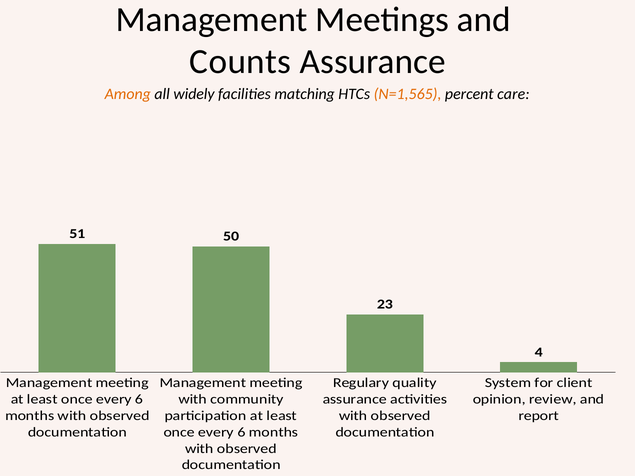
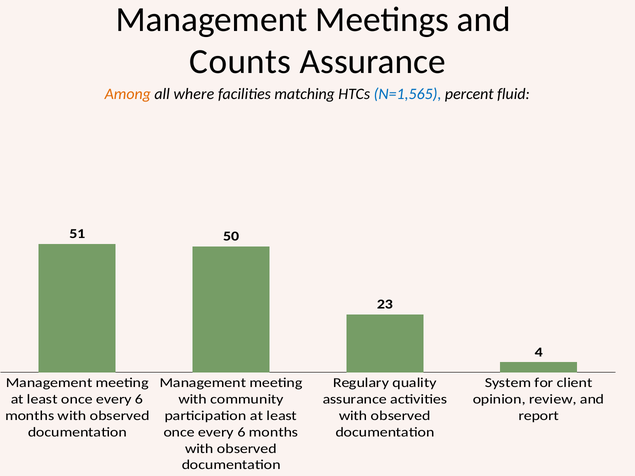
widely: widely -> where (194, 94)
N=1,565 colour: orange -> blue (408, 94)
care: care -> fluid (513, 94)
